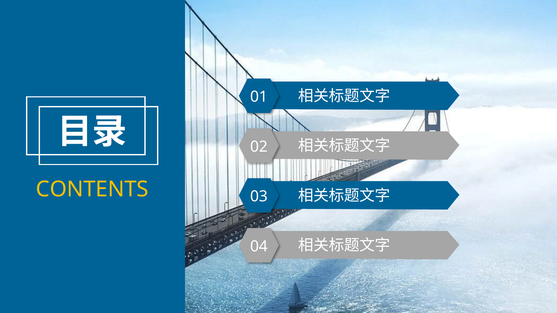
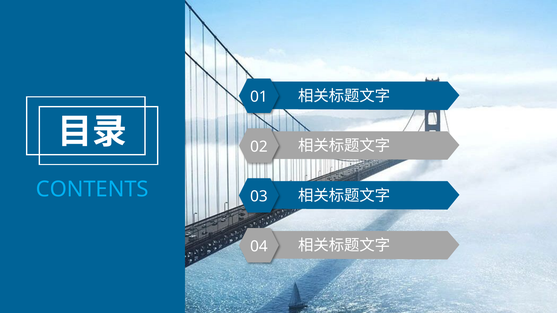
CONTENTS colour: yellow -> light blue (92, 189)
